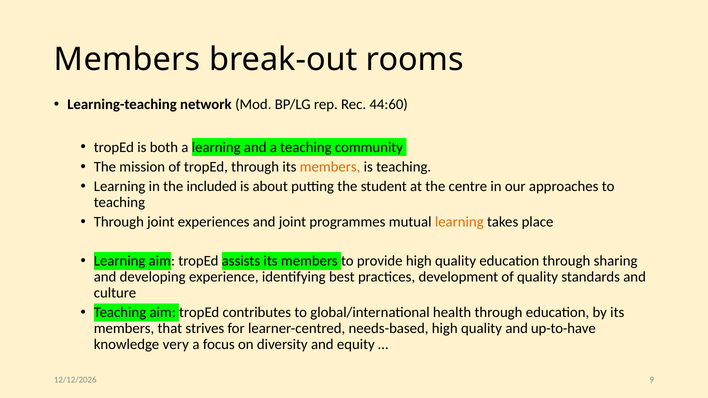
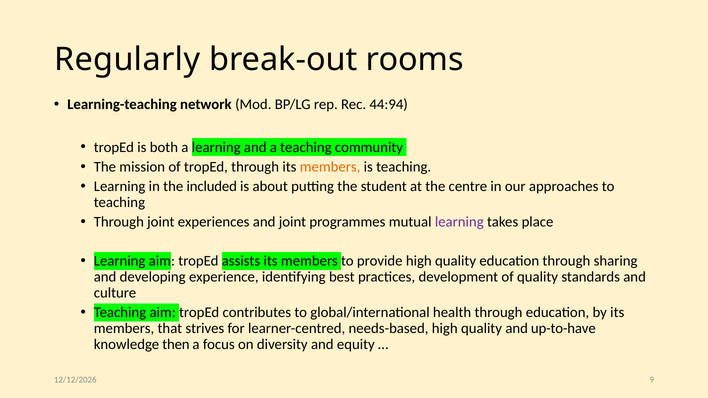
Members: Members -> Regularly (127, 59)
44:60: 44:60 -> 44:94 (389, 104)
learning colour: orange -> purple (459, 222)
very: very -> then (176, 345)
